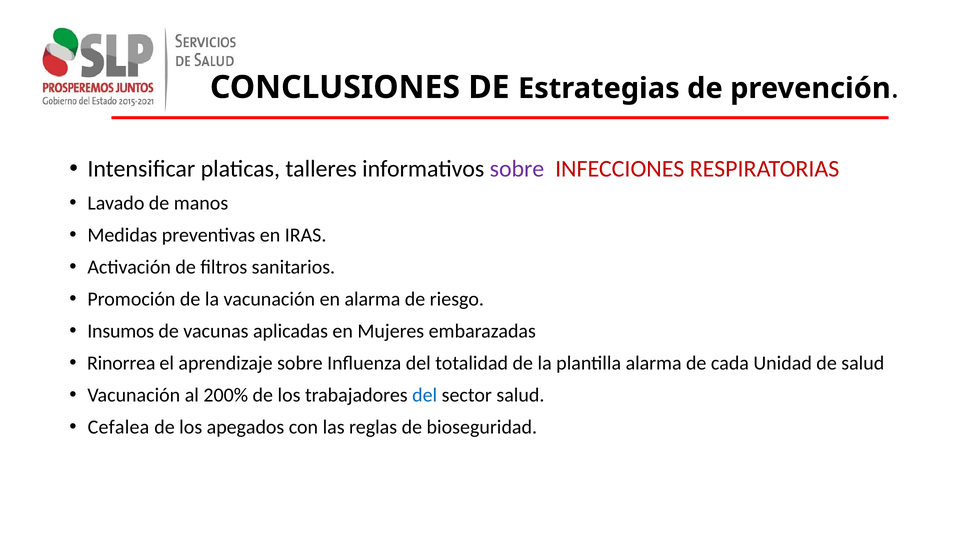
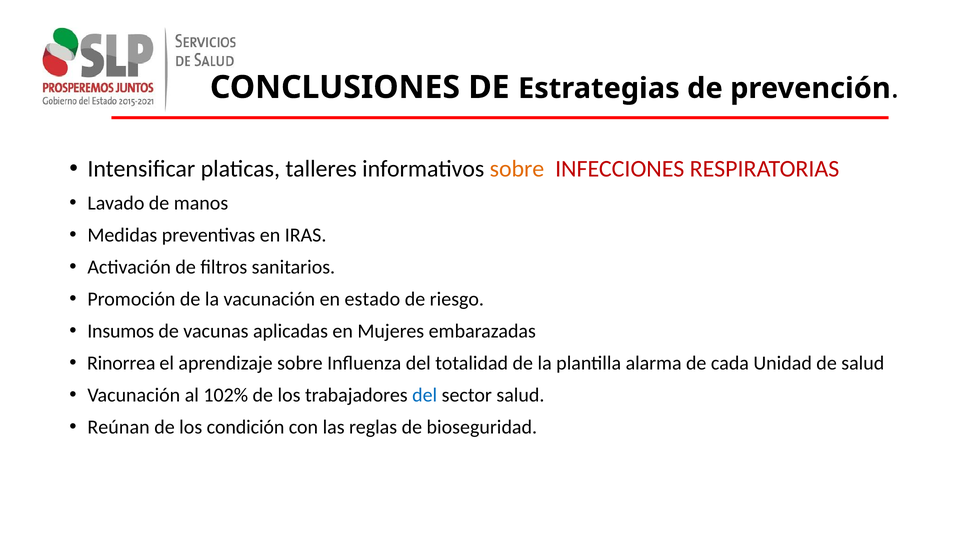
sobre colour: purple -> orange (517, 169)
en alarma: alarma -> estado (372, 299)
200%: 200% -> 102% (226, 395)
Cefalea: Cefalea -> Reúnan (119, 427)
apegados: apegados -> condición (246, 427)
